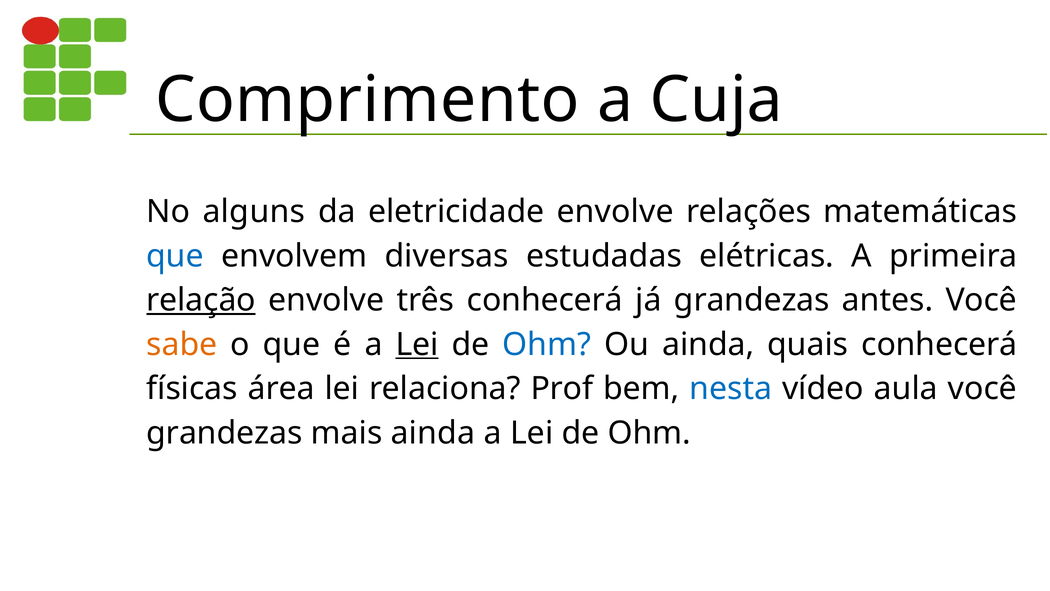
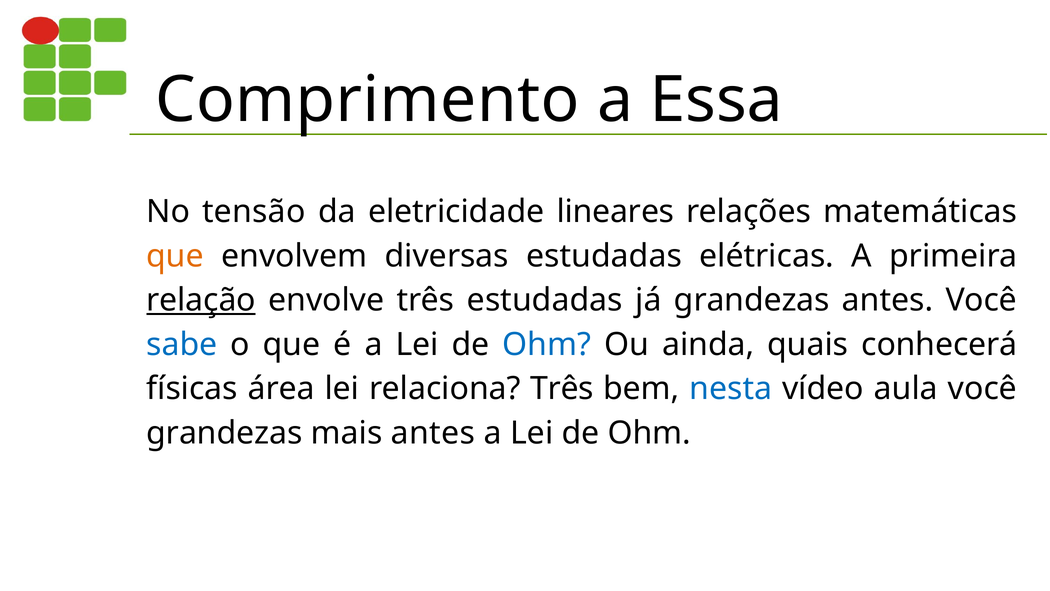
Cuja: Cuja -> Essa (716, 100)
alguns: alguns -> tensão (254, 212)
eletricidade envolve: envolve -> lineares (615, 212)
que colour: blue -> orange (175, 256)
três conhecerá: conhecerá -> estudadas (545, 300)
sabe colour: orange -> blue (182, 344)
Lei underline: present -> none (417, 344)
relaciona Prof: Prof -> Três (562, 388)
mais ainda: ainda -> antes (433, 433)
